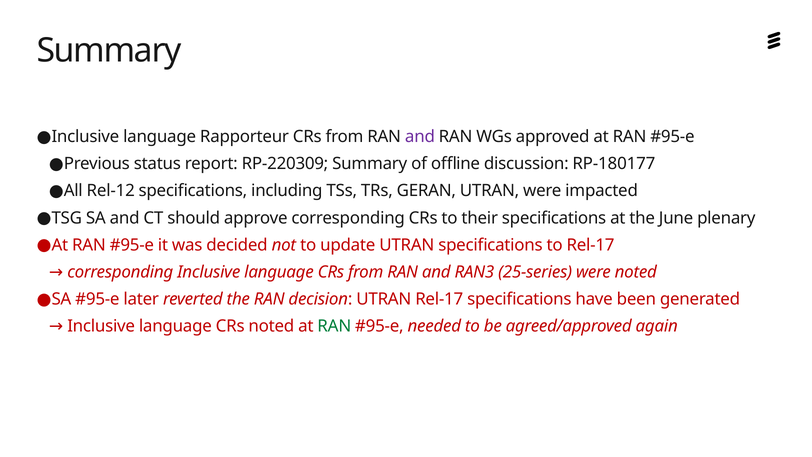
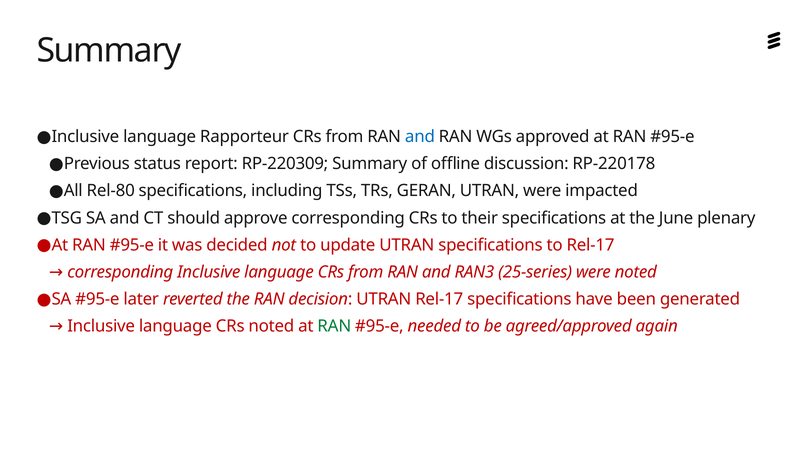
and colour: purple -> blue (420, 137)
RP-180177: RP-180177 -> RP-220178 (614, 164)
Rel-12: Rel-12 -> Rel-80 (111, 191)
